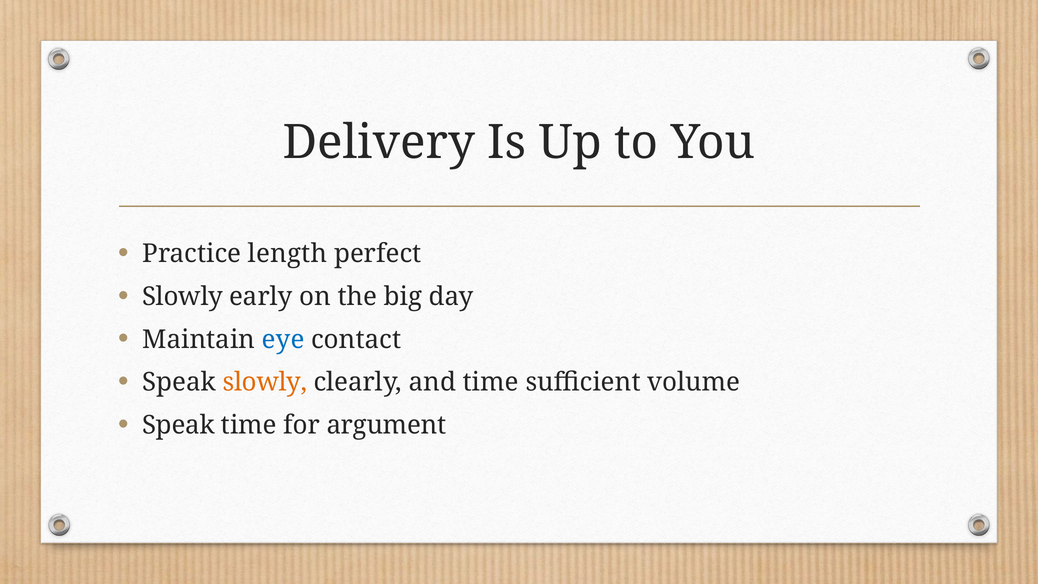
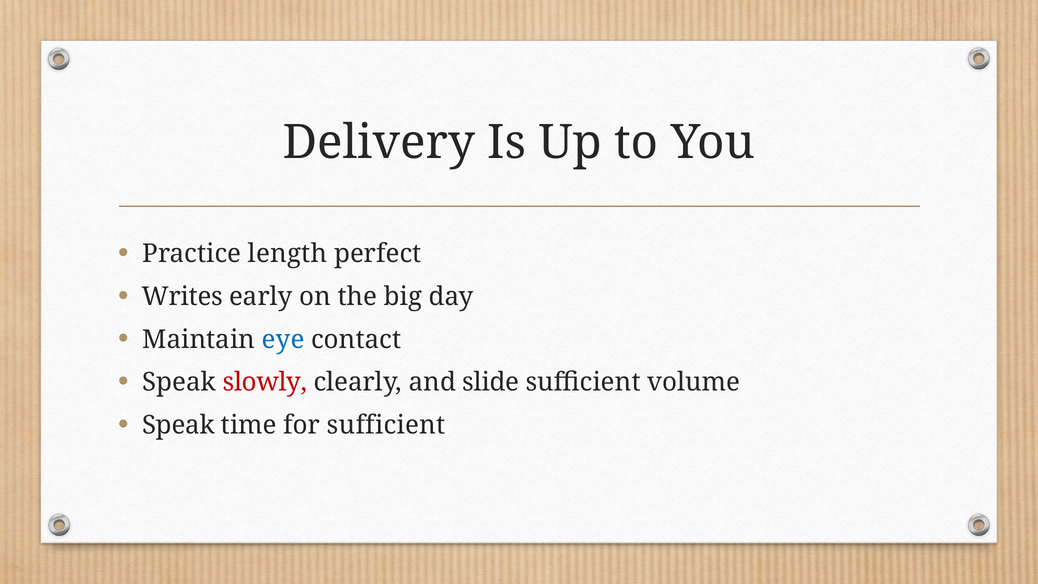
Slowly: Slowly -> Writes (183, 297)
slowly colour: orange -> red (265, 382)
and time: time -> slide (491, 382)
for argument: argument -> sufficient (386, 425)
